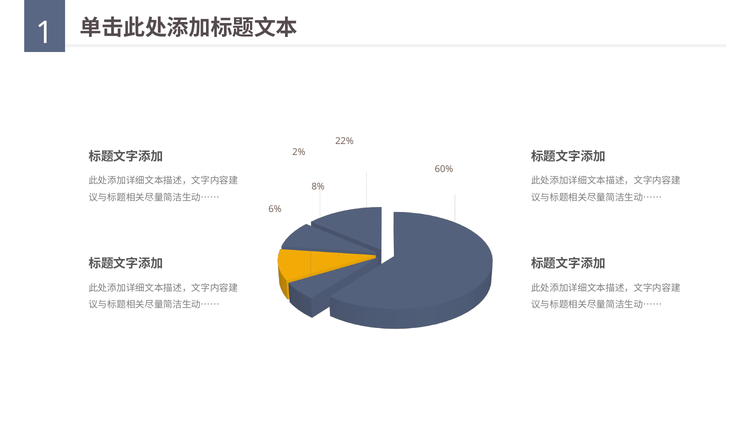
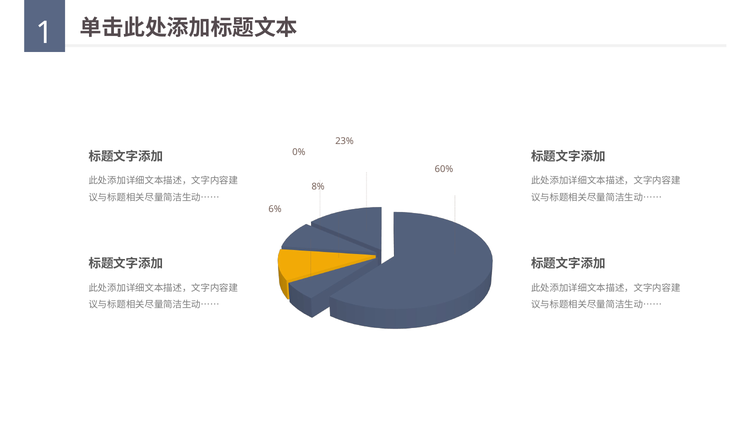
22%: 22% -> 23% (344, 141)
2%: 2% -> 0% (299, 152)
